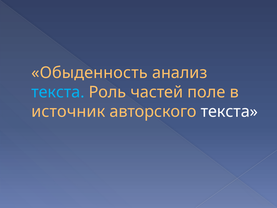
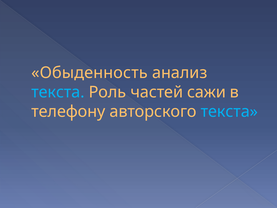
поле: поле -> сажи (206, 92)
источник: источник -> телефону (68, 111)
текста colour: white -> light blue (229, 111)
